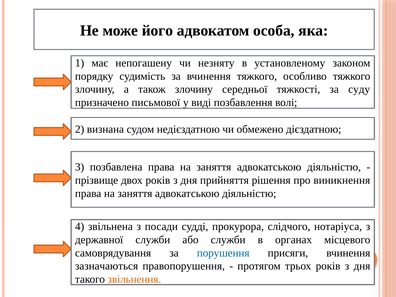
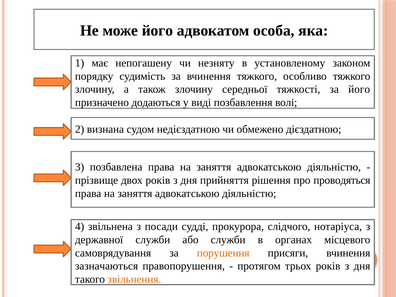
за суду: суду -> його (359, 89)
письмової: письмової -> додаються (156, 103)
виникнення: виникнення -> проводяться (342, 180)
порушення colour: blue -> orange (223, 253)
